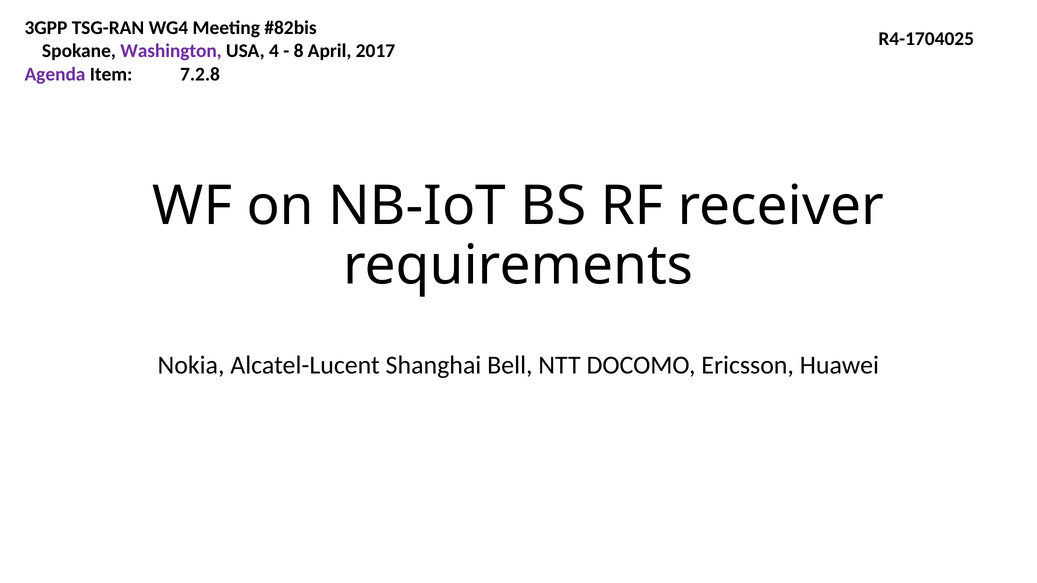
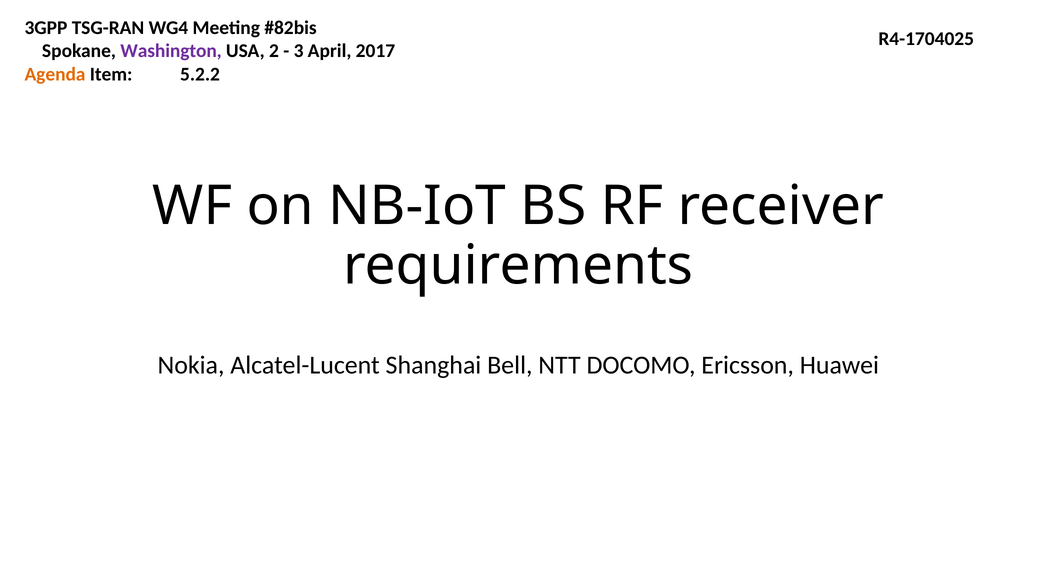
4: 4 -> 2 (274, 51)
8: 8 -> 3 (299, 51)
Agenda colour: purple -> orange (55, 74)
7.2.8: 7.2.8 -> 5.2.2 (200, 74)
